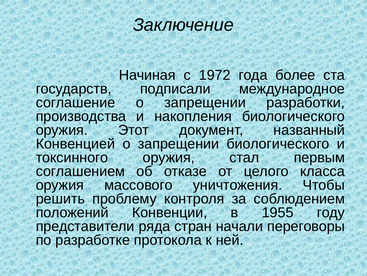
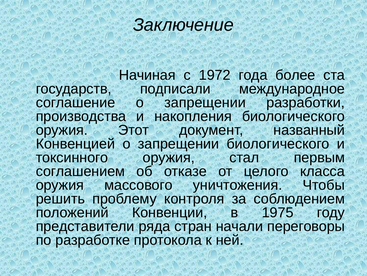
1955: 1955 -> 1975 (278, 212)
